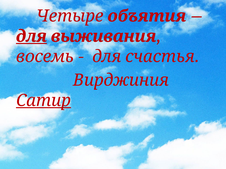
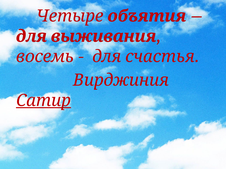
для underline: present -> none (32, 36)
